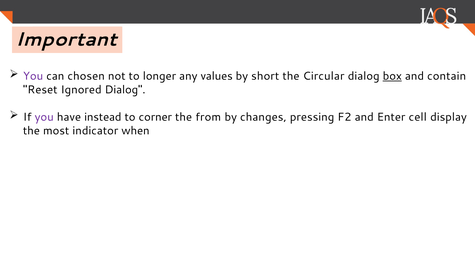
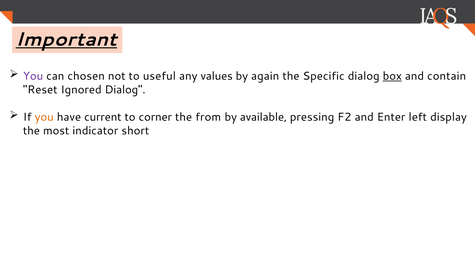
Important underline: none -> present (66, 40)
longer: longer -> useful (159, 76)
short: short -> again (265, 76)
Circular: Circular -> Specific (324, 76)
you colour: purple -> orange (44, 117)
instead: instead -> current (103, 117)
changes: changes -> available (263, 117)
cell: cell -> left (418, 117)
when: when -> short (135, 131)
